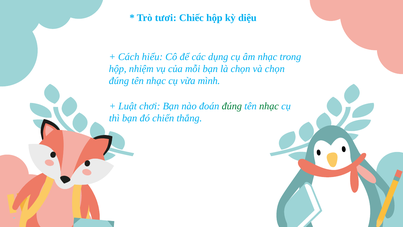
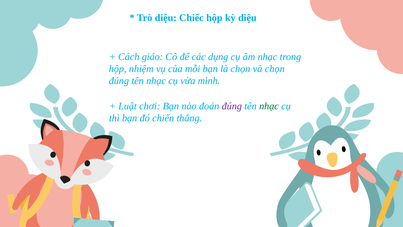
Trò tươi: tươi -> diệu (166, 18)
hiểu: hiểu -> giáo (152, 57)
đúng colour: green -> purple (232, 106)
